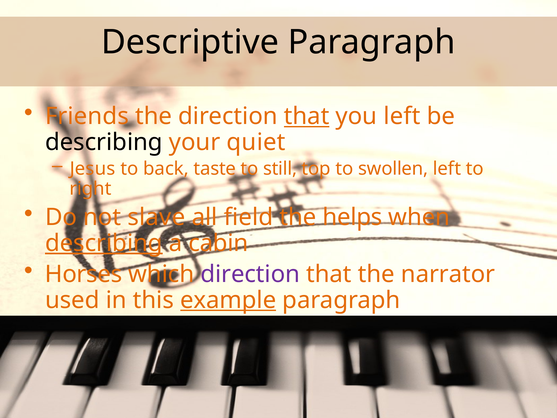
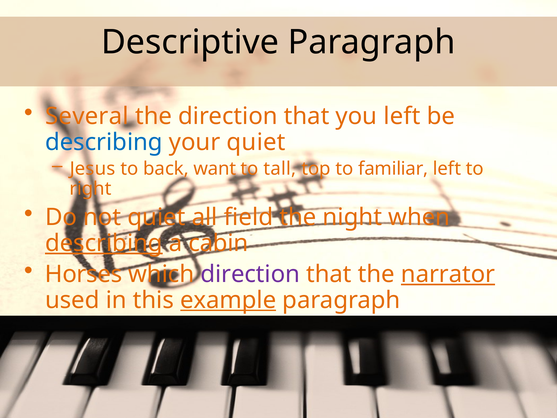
Friends: Friends -> Several (87, 116)
that underline: present -> none (307, 116)
describing colour: black -> blue (104, 142)
taste: taste -> want (215, 168)
still: still -> tall (280, 168)
swollen: swollen -> familiar (393, 168)
not slave: slave -> quiet (156, 217)
helps: helps -> night (352, 217)
narrator underline: none -> present (448, 274)
